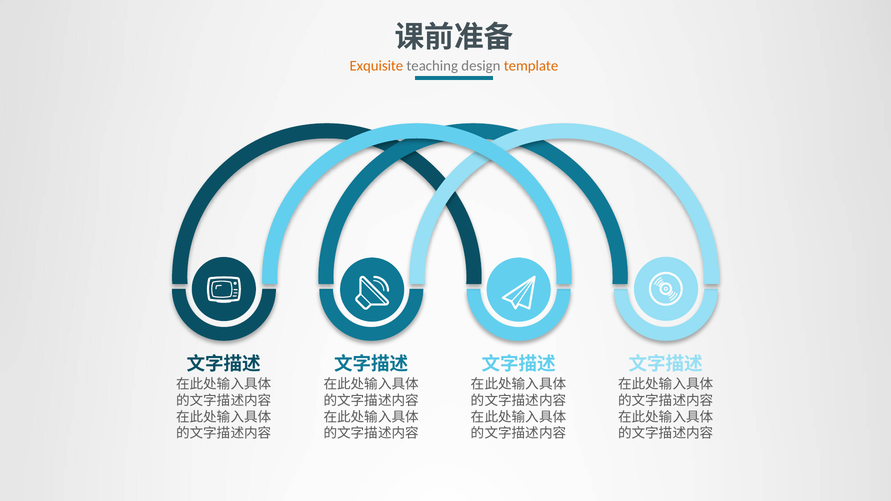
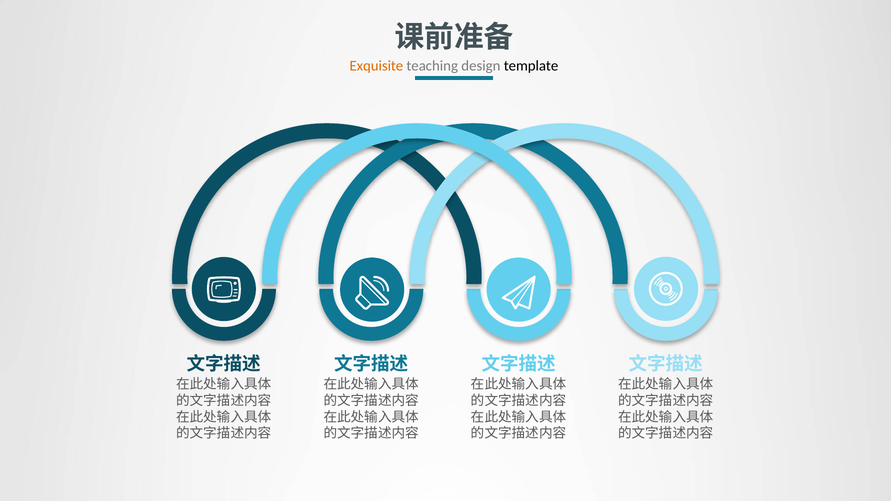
template colour: orange -> black (531, 66)
